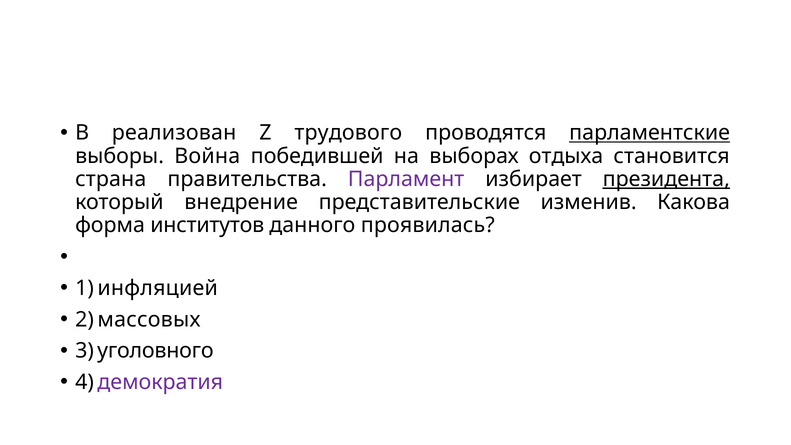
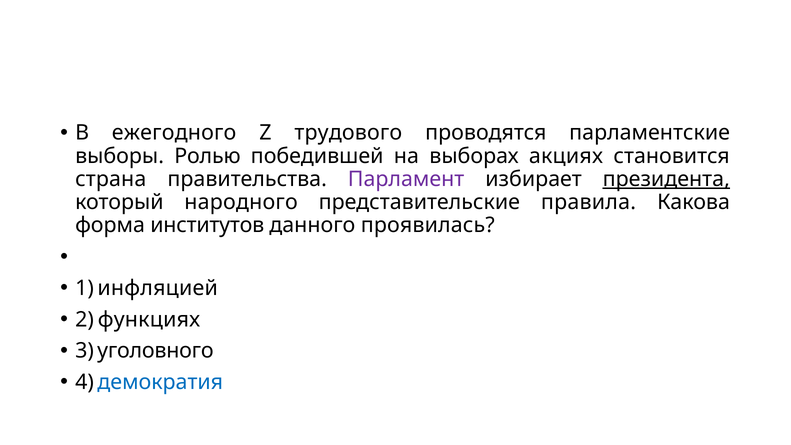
реализован: реализован -> ежегодного (174, 133)
парламентские underline: present -> none (650, 133)
Война: Война -> Ролью (207, 156)
отдыха: отдыха -> акциях (566, 156)
внедрение: внедрение -> народного (241, 202)
изменив: изменив -> правила (588, 202)
массовых: массовых -> функциях (149, 319)
демократия colour: purple -> blue (160, 382)
